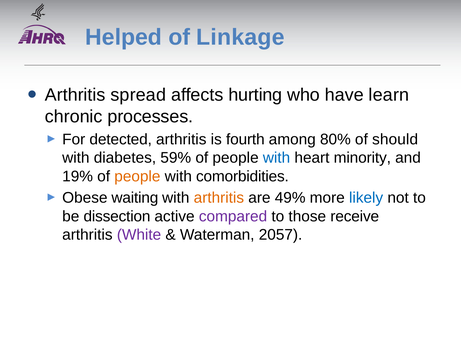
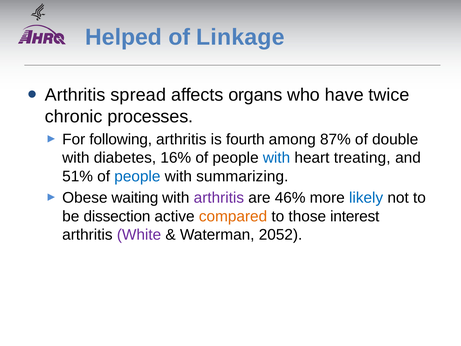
hurting: hurting -> organs (255, 95)
learn: learn -> twice (389, 95)
detected: detected -> following (121, 139)
80%: 80% -> 87% (335, 139)
should: should -> double (395, 139)
59%: 59% -> 16% (176, 158)
minority: minority -> treating (362, 158)
19%: 19% -> 51% (78, 176)
people colour: orange -> blue (137, 176)
comorbidities: comorbidities -> summarizing (242, 176)
arthritis colour: orange -> purple (219, 198)
49%: 49% -> 46% (290, 198)
compared colour: purple -> orange (233, 216)
receive: receive -> interest (355, 216)
2057: 2057 -> 2052 (281, 235)
